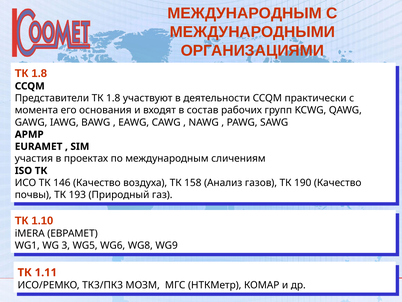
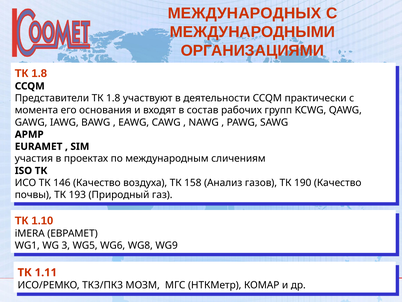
МЕЖДУНАРОДНЫМ: МЕЖДУНАРОДНЫМ -> МЕЖДУНАРОДНЫХ (245, 13)
